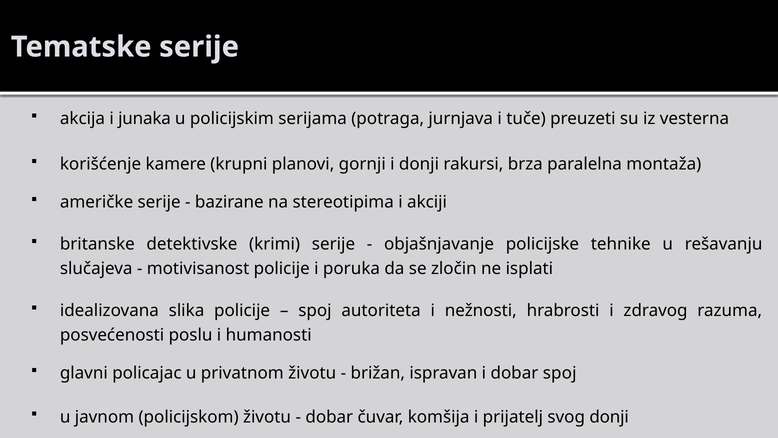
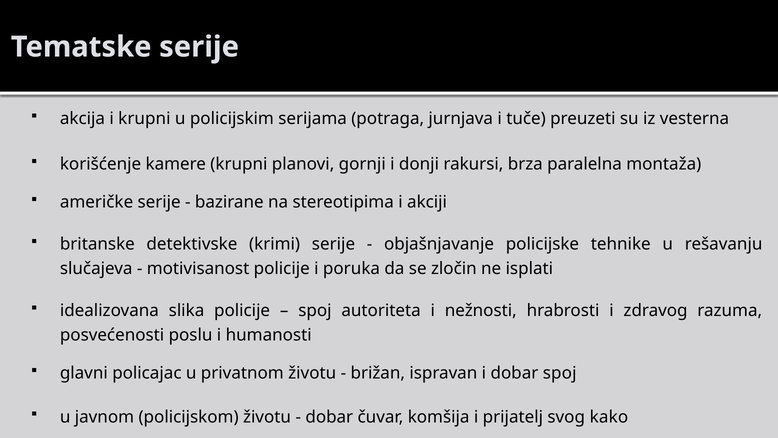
i junaka: junaka -> krupni (144, 119)
svog donji: donji -> kako (609, 417)
